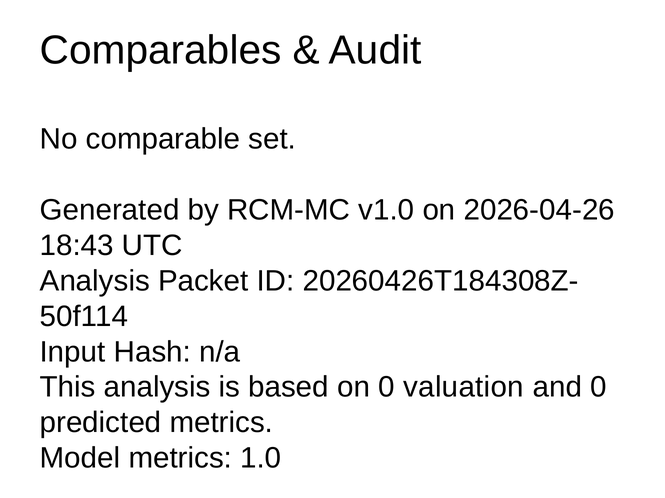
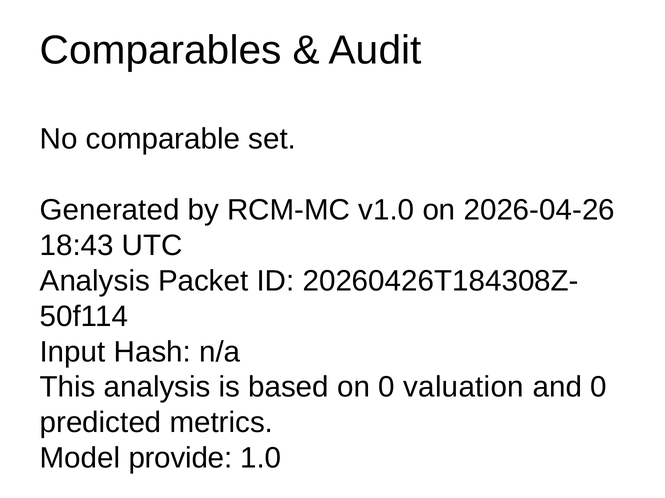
Model metrics: metrics -> provide (180, 459)
